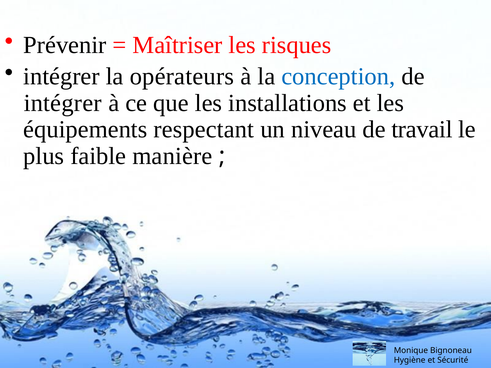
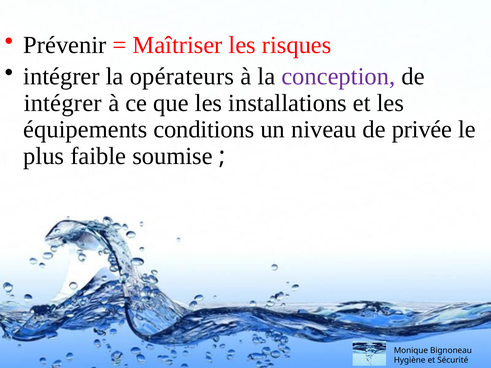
conception colour: blue -> purple (338, 76)
respectant: respectant -> conditions (204, 130)
travail: travail -> privée (422, 130)
manière: manière -> soumise (173, 156)
